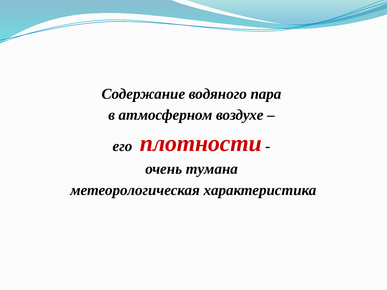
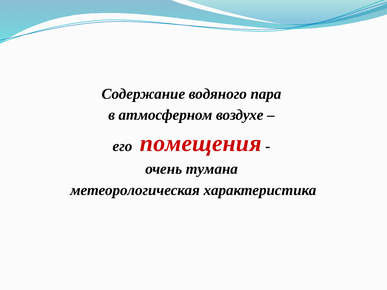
плотности: плотности -> помещения (201, 144)
